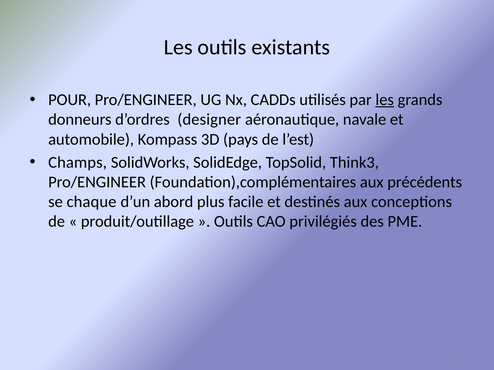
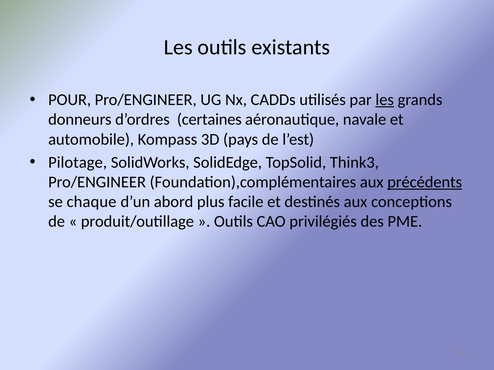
designer: designer -> certaines (209, 120)
Champs: Champs -> Pilotage (78, 163)
précédents underline: none -> present (425, 182)
